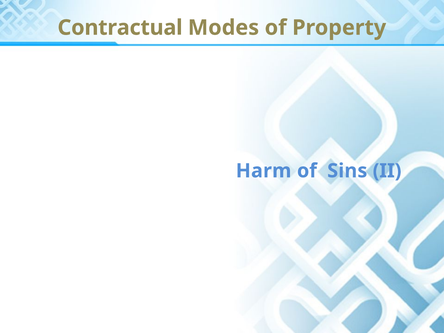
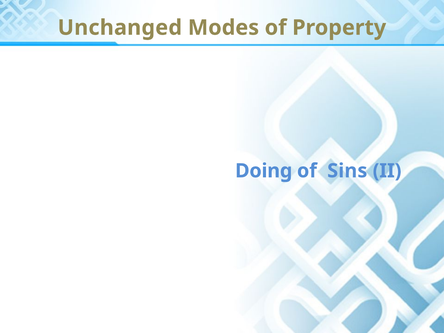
Contractual: Contractual -> Unchanged (120, 28)
Harm: Harm -> Doing (264, 171)
